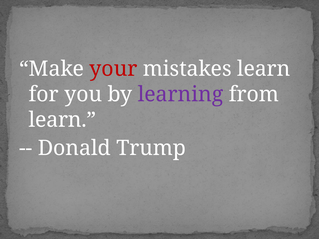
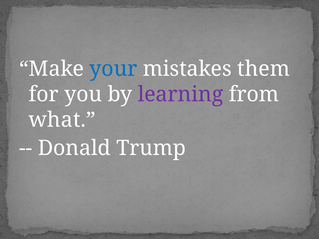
your colour: red -> blue (113, 69)
mistakes learn: learn -> them (264, 69)
learn: learn -> what (62, 120)
